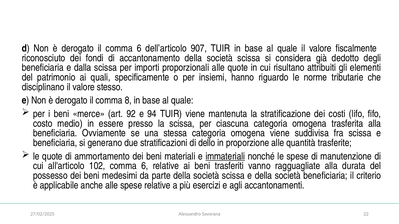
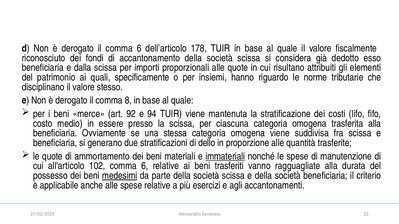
907: 907 -> 178 (199, 48)
degli: degli -> esso (372, 58)
medesimi underline: none -> present (120, 176)
